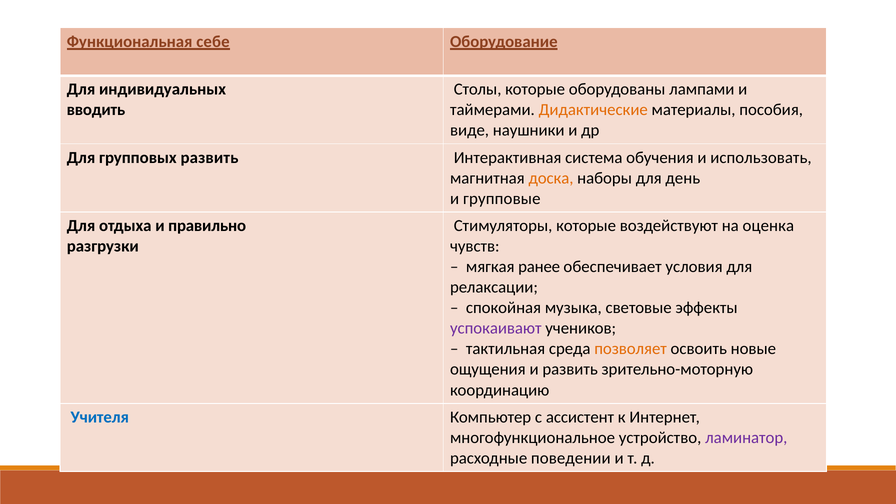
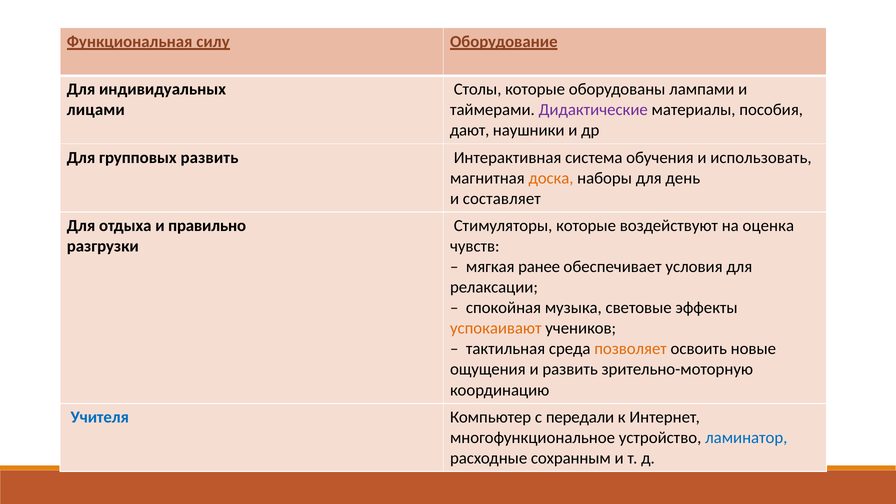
себе: себе -> силу (213, 42)
вводить: вводить -> лицами (96, 110)
Дидактические colour: orange -> purple (593, 110)
виде: виде -> дают (470, 130)
групповые: групповые -> составляет (502, 199)
успокаивают colour: purple -> orange (496, 328)
ассистент: ассистент -> передали (580, 417)
ламинатор colour: purple -> blue (746, 438)
поведении: поведении -> сохранным (571, 458)
